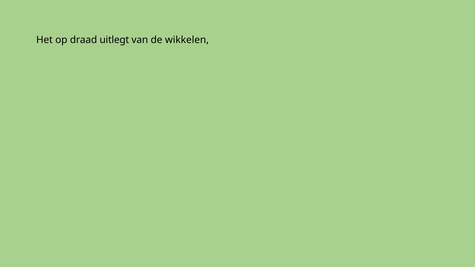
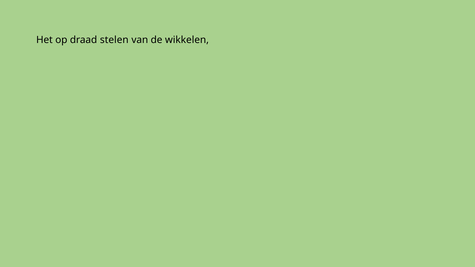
uitlegt: uitlegt -> stelen (114, 40)
